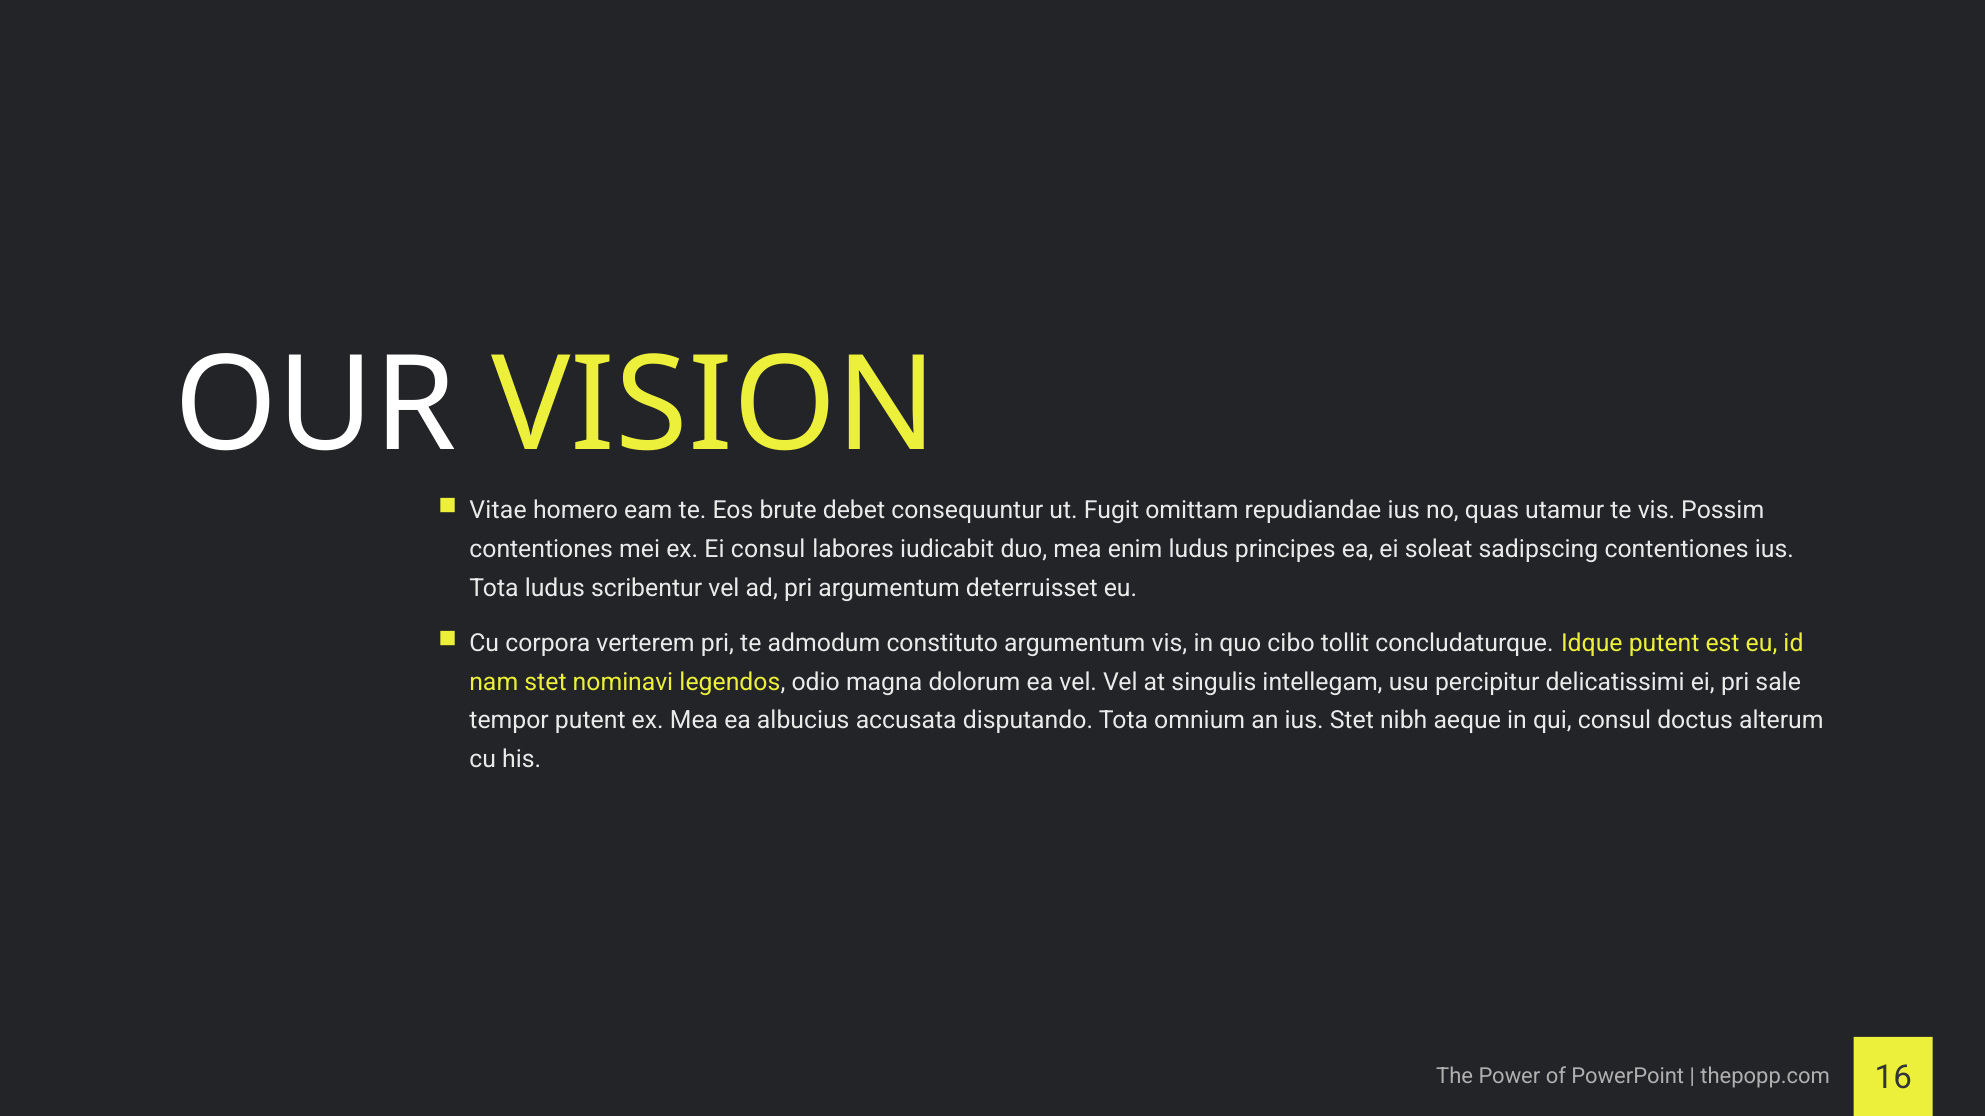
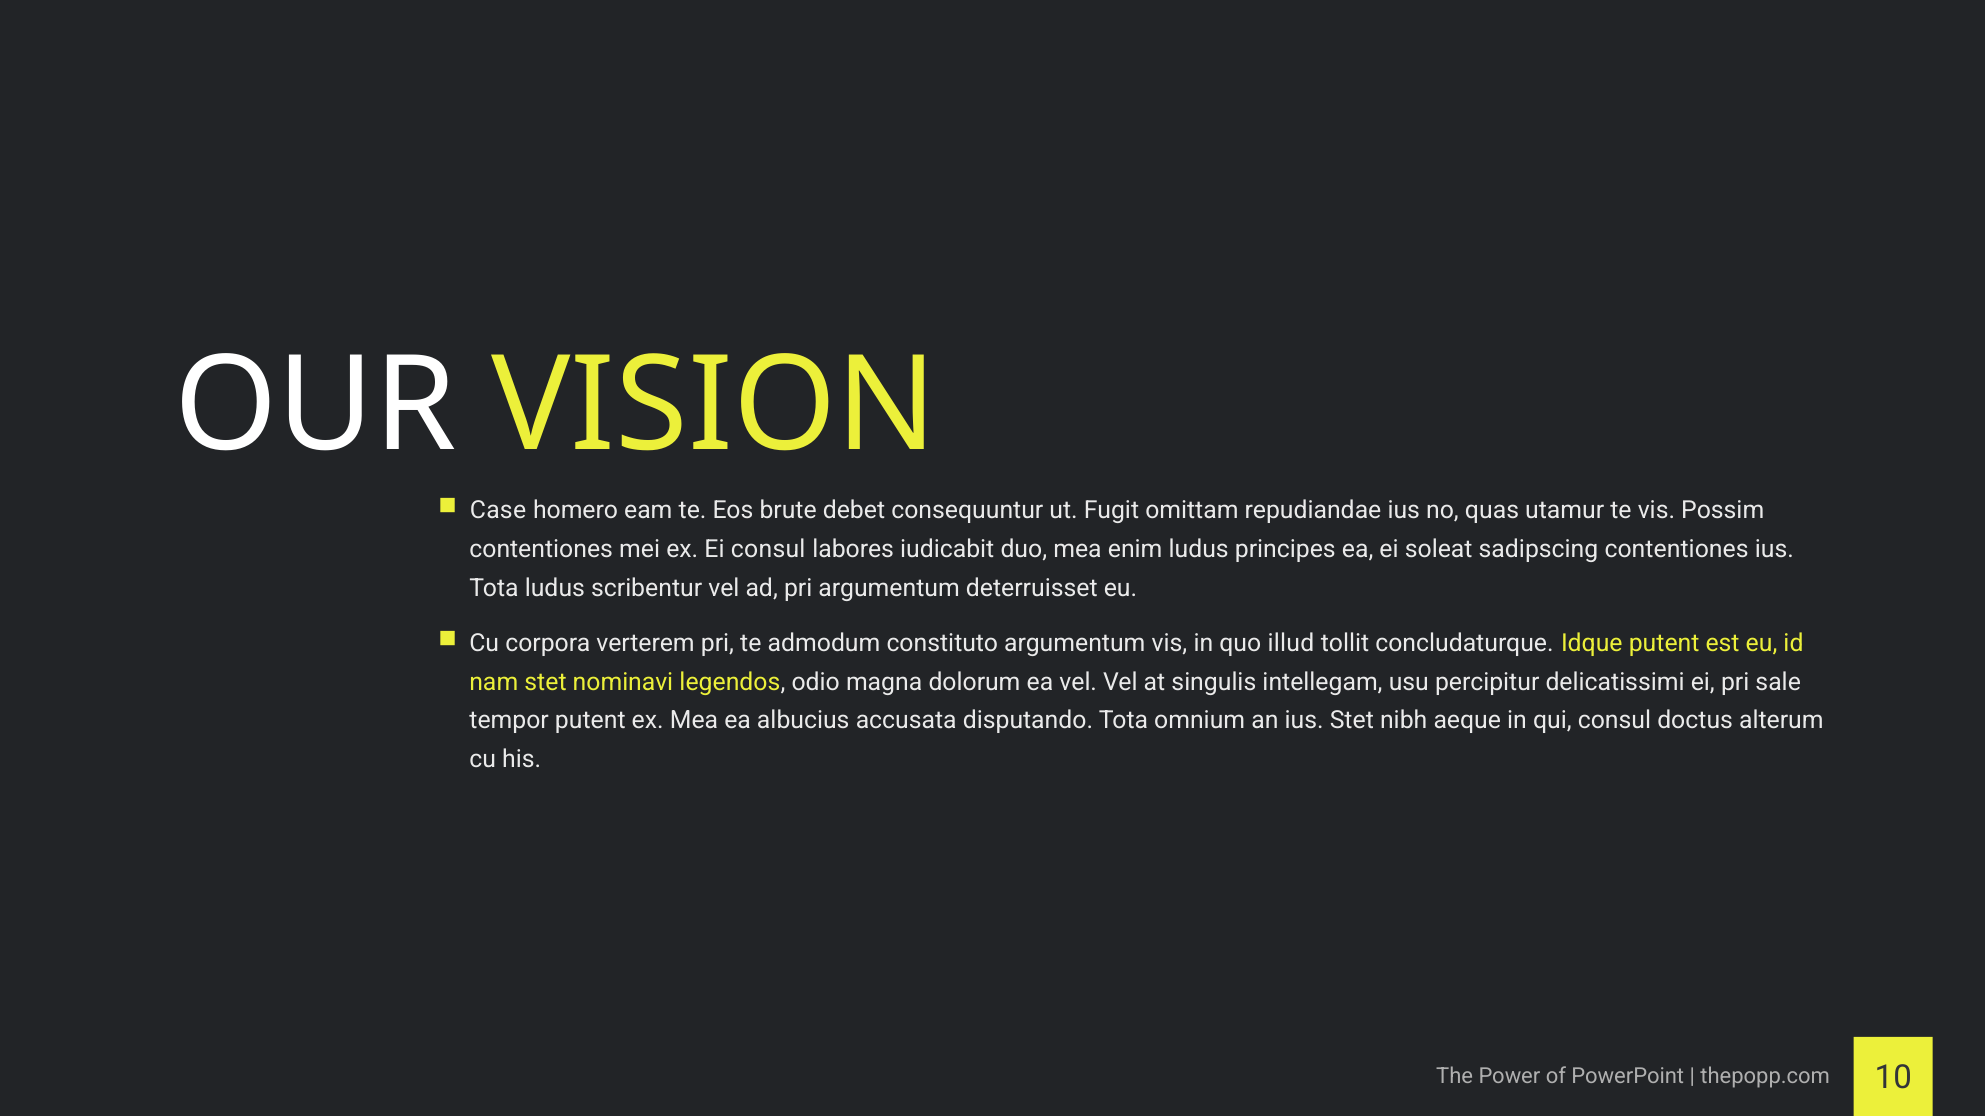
Vitae: Vitae -> Case (498, 511)
cibo: cibo -> illud (1291, 644)
16: 16 -> 10 (1893, 1078)
